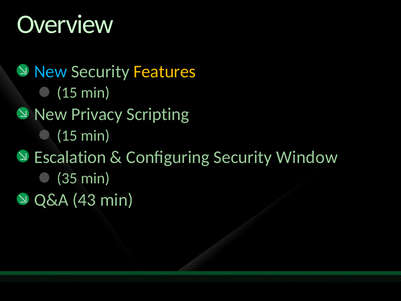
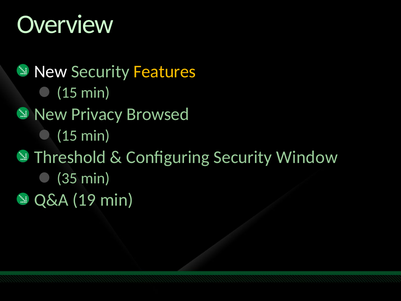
New colour: light blue -> white (51, 71)
Scripting: Scripting -> Browsed (158, 114)
Escalation: Escalation -> Threshold (70, 157)
43: 43 -> 19 (84, 200)
